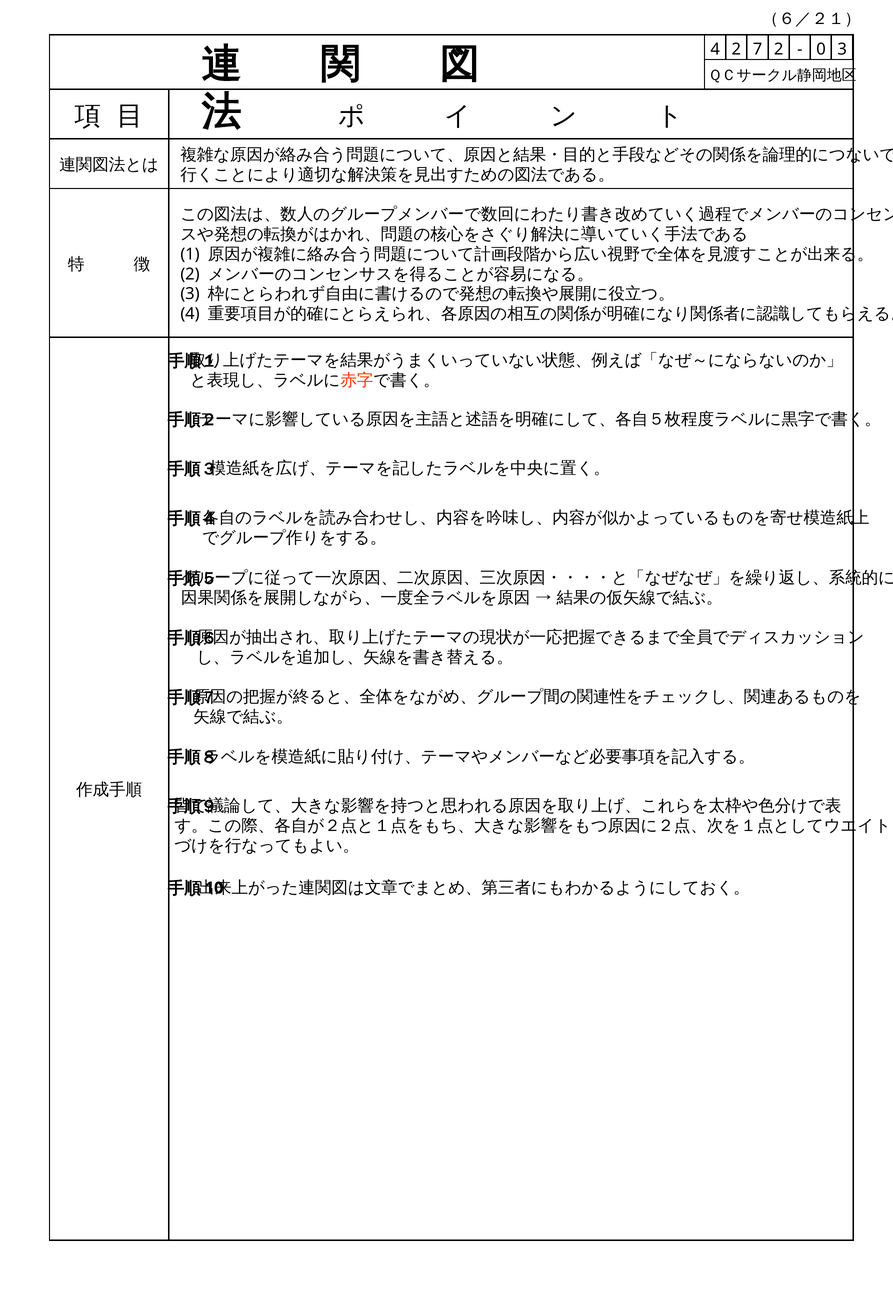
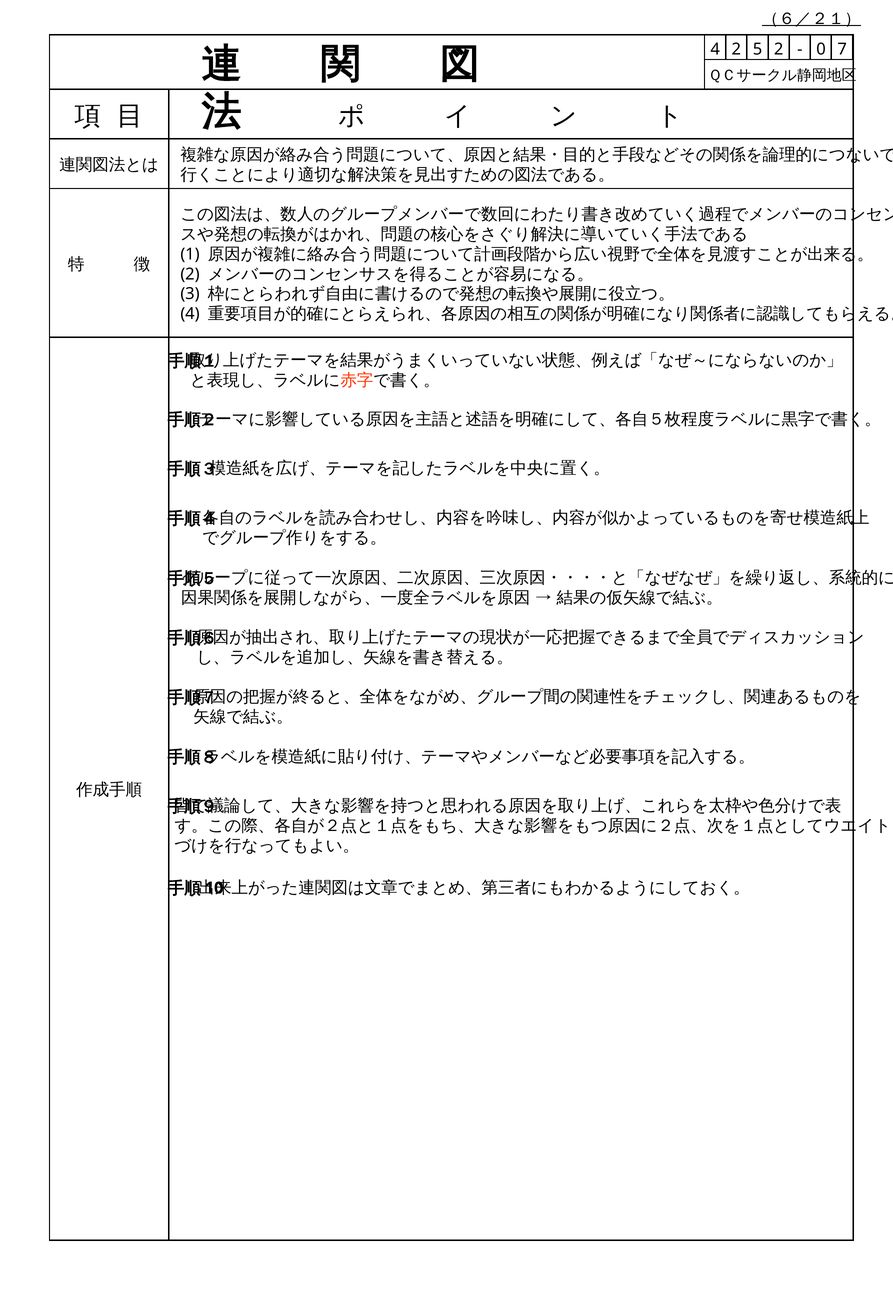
（６／２１） underline: none -> present (812, 19)
7: 7 -> 5 (758, 49)
0 3: 3 -> 7 (842, 49)
